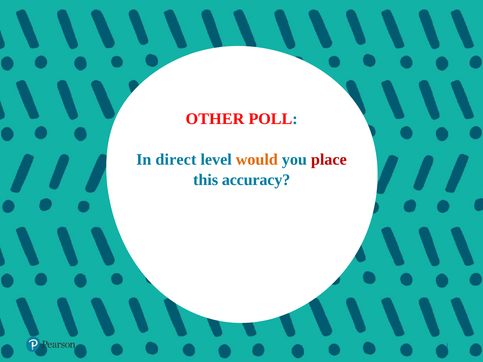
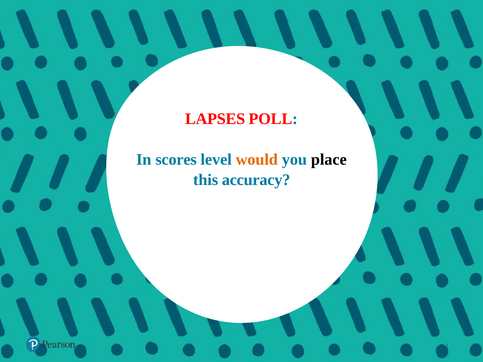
OTHER: OTHER -> LAPSES (215, 119)
direct: direct -> scores (176, 160)
place colour: red -> black (329, 160)
